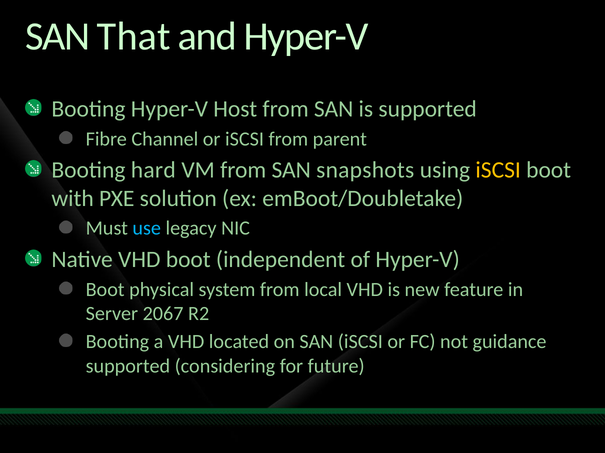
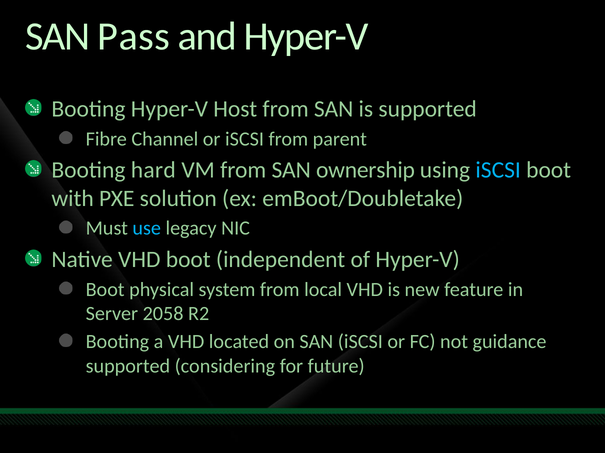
That: That -> Pass (134, 37)
snapshots: snapshots -> ownership (365, 170)
iSCSI colour: yellow -> light blue (498, 170)
2067: 2067 -> 2058 (163, 314)
